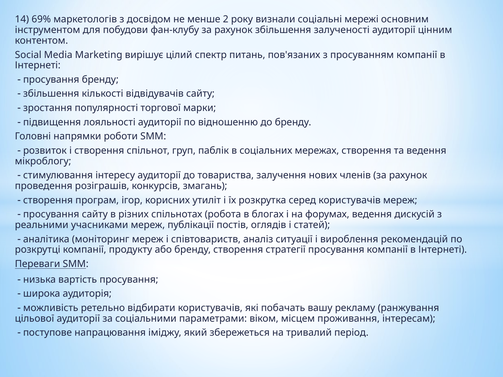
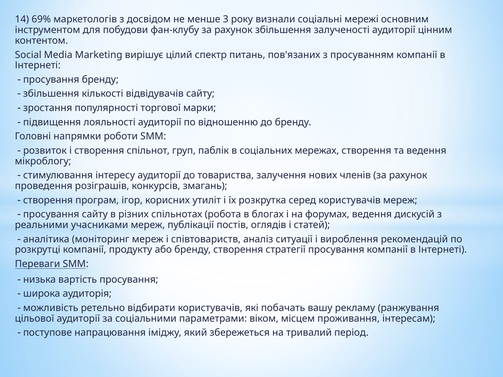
2: 2 -> 3 (226, 19)
